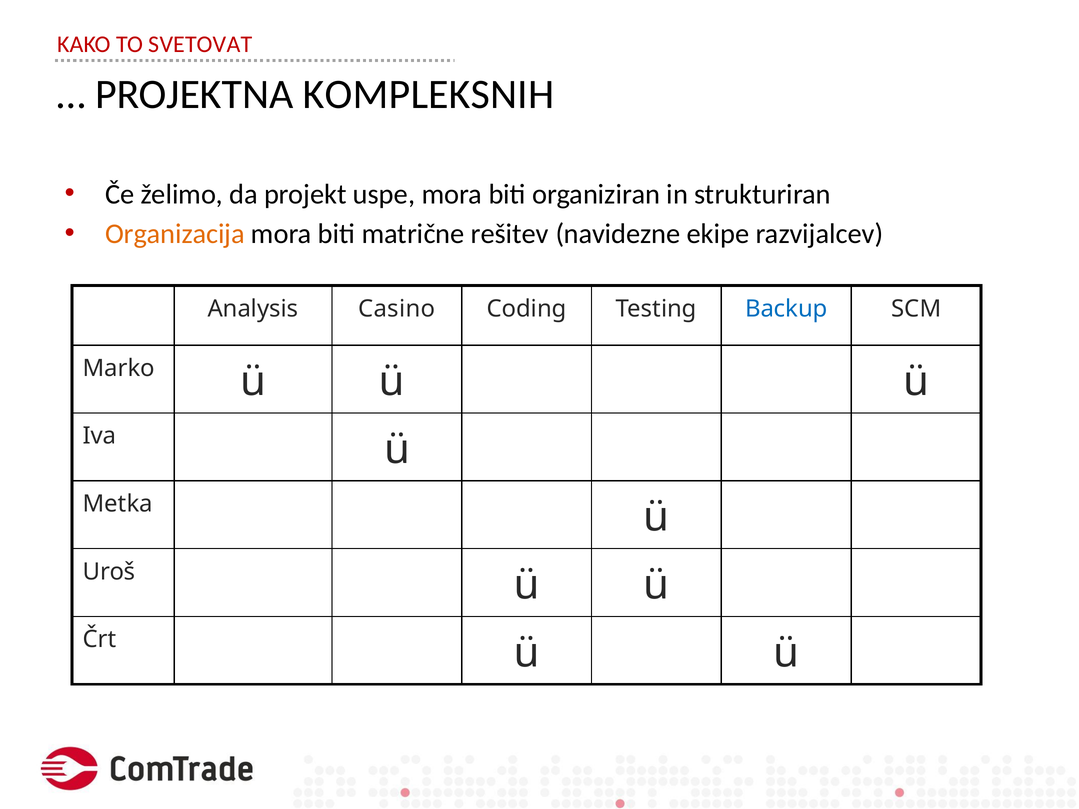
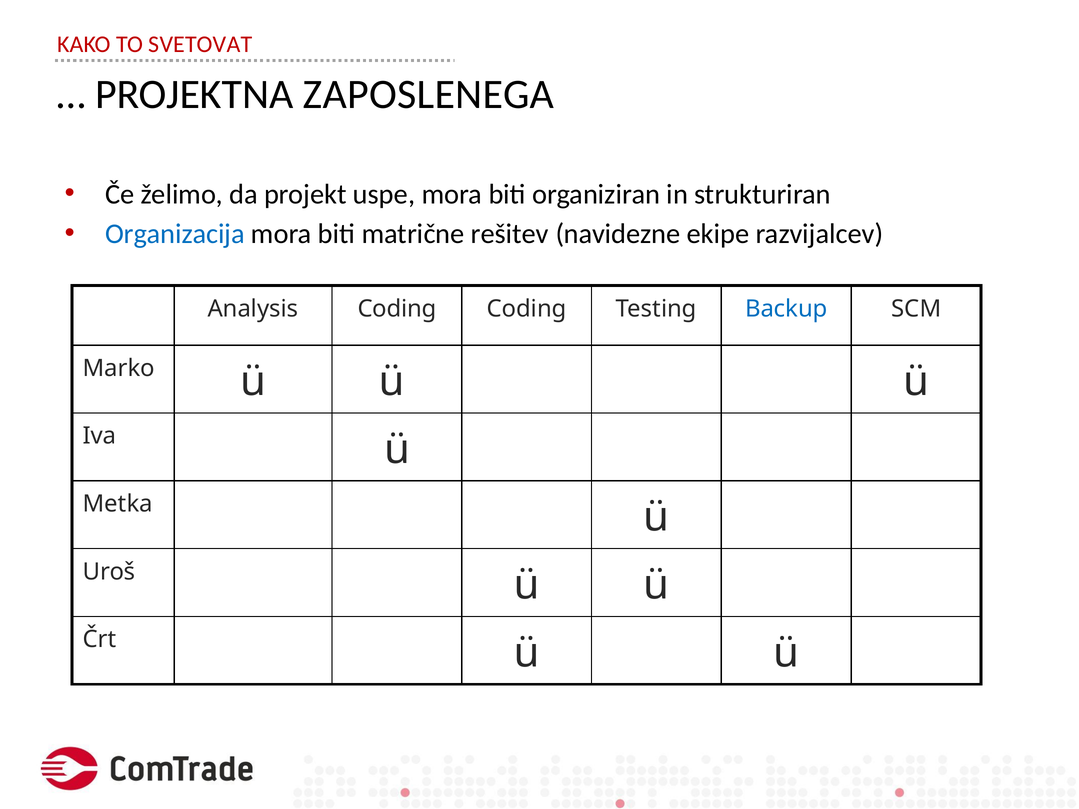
KOMPLEKSNIH: KOMPLEKSNIH -> ZAPOSLENEGA (429, 94)
Organizacija colour: orange -> blue (175, 234)
Analysis Casino: Casino -> Coding (397, 309)
